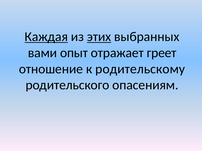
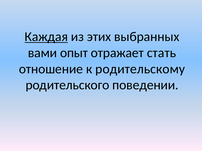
этих underline: present -> none (99, 37)
греет: греет -> стать (161, 53)
опасениям: опасениям -> поведении (145, 85)
